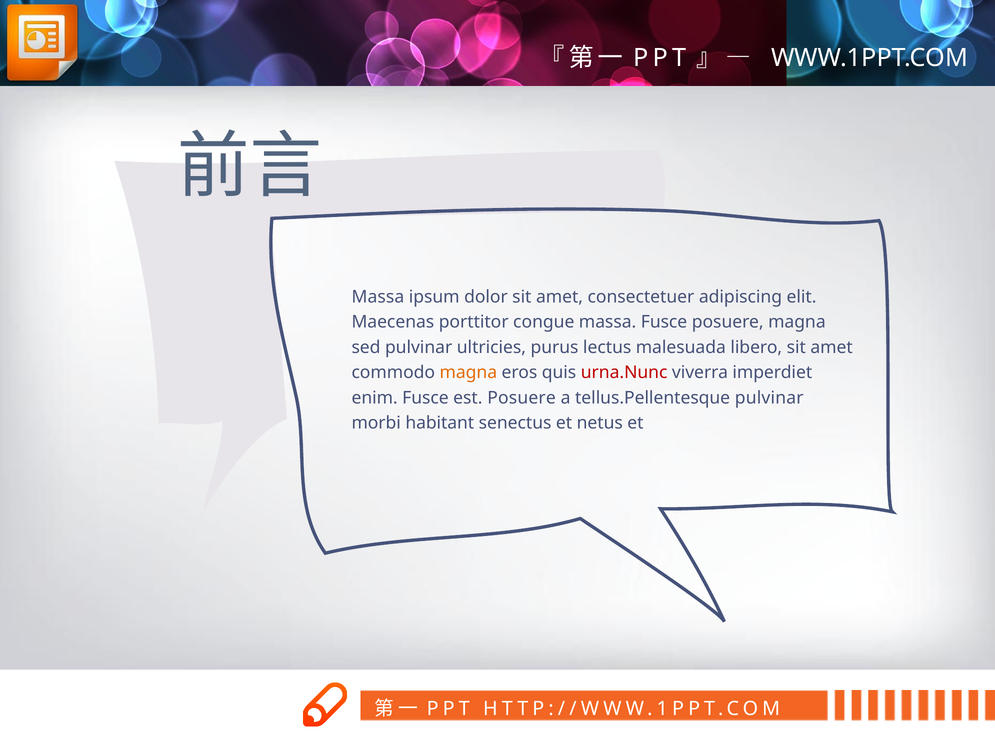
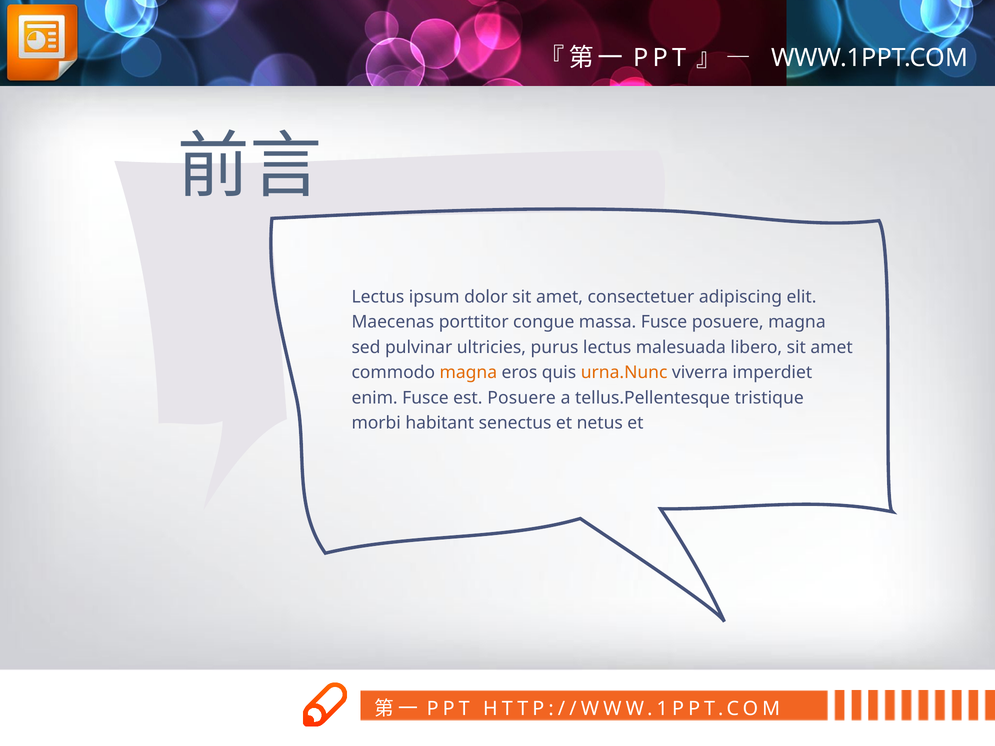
Massa: Massa -> Lectus (378, 297)
urna.Nunc colour: red -> orange (624, 373)
tellus.Pellentesque pulvinar: pulvinar -> tristique (769, 398)
